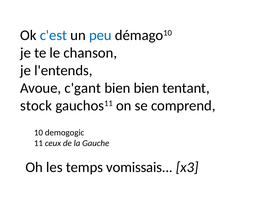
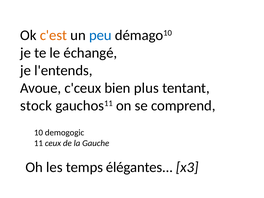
c'est colour: blue -> orange (53, 35)
chanson: chanson -> échangé (90, 53)
c'gant: c'gant -> c'ceux (83, 88)
bien bien: bien -> plus (146, 88)
vomissais: vomissais -> élégantes (139, 167)
